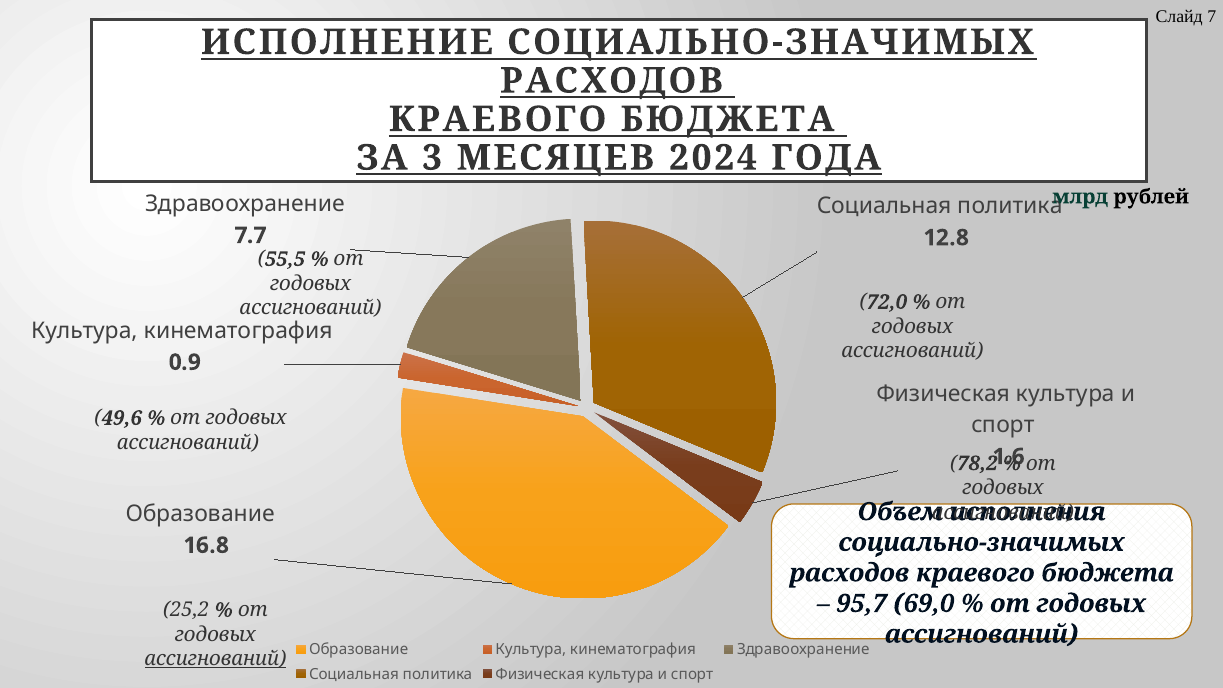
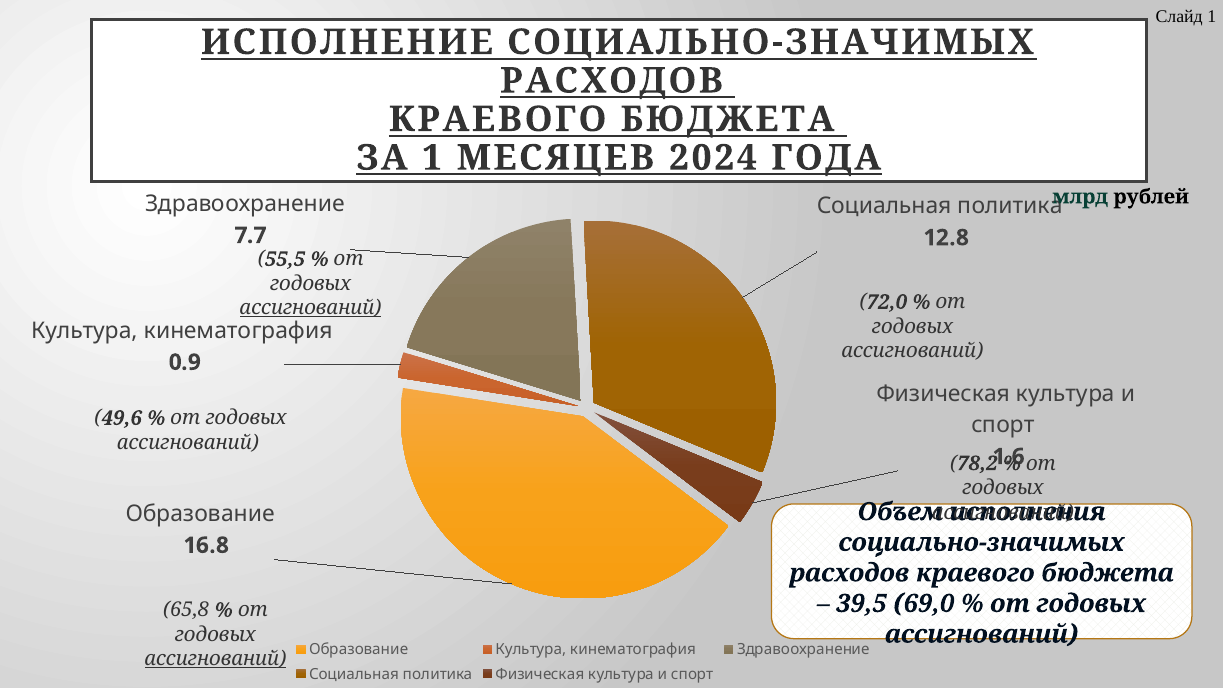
Слайд 7: 7 -> 1 (1212, 16)
ЗА 3: 3 -> 1 (432, 158)
ассигнований underline: none -> present (311, 308)
95,7: 95,7 -> 39,5 (861, 604)
25,2: 25,2 -> 65,8 (186, 610)
